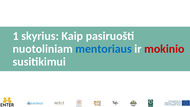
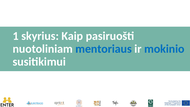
mokinio colour: red -> blue (164, 49)
